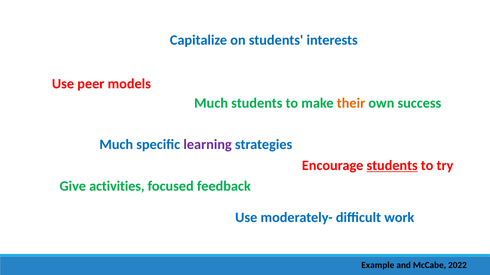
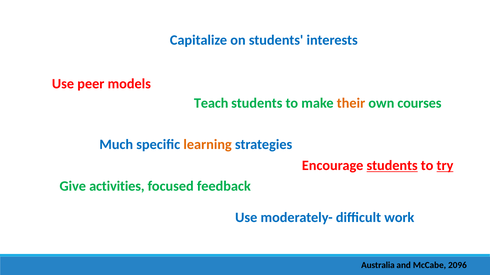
Much: Much -> Teach (211, 103)
success: success -> courses (419, 103)
learning colour: purple -> orange (208, 145)
try underline: none -> present (445, 166)
Example: Example -> Australia (378, 266)
2022: 2022 -> 2096 (457, 266)
